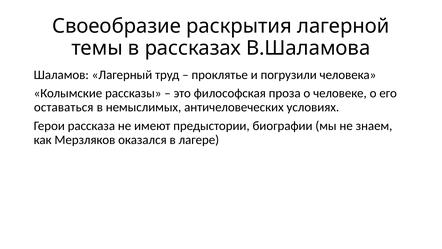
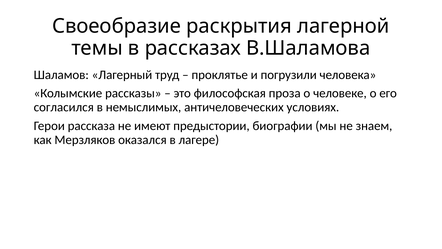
оставаться: оставаться -> согласился (64, 107)
